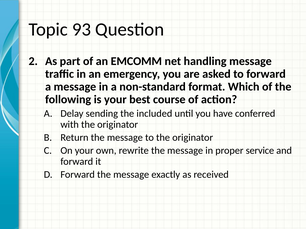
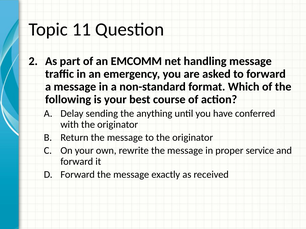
93: 93 -> 11 (82, 29)
included: included -> anything (154, 114)
